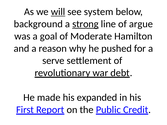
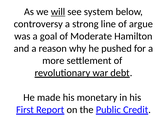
background: background -> controversy (38, 24)
strong underline: present -> none (85, 24)
serve: serve -> more (53, 61)
expanded: expanded -> monetary (97, 98)
